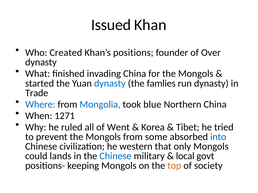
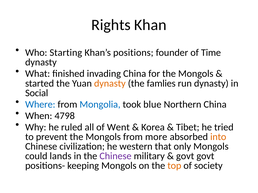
Issued: Issued -> Rights (111, 25)
Created: Created -> Starting (66, 53)
Over: Over -> Time (211, 53)
dynasty colour: blue -> orange (110, 84)
Trade: Trade -> Social (37, 93)
1271: 1271 -> 4798 (65, 116)
some: some -> more (156, 137)
into colour: blue -> orange (218, 137)
Chinese colour: blue -> purple (115, 156)
local: local -> govt (185, 156)
